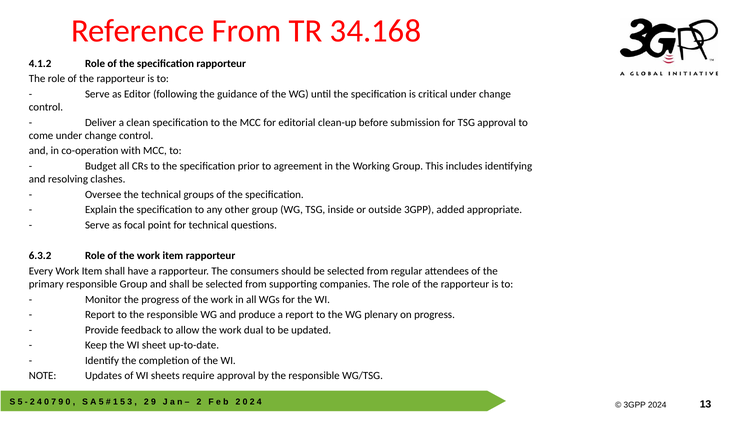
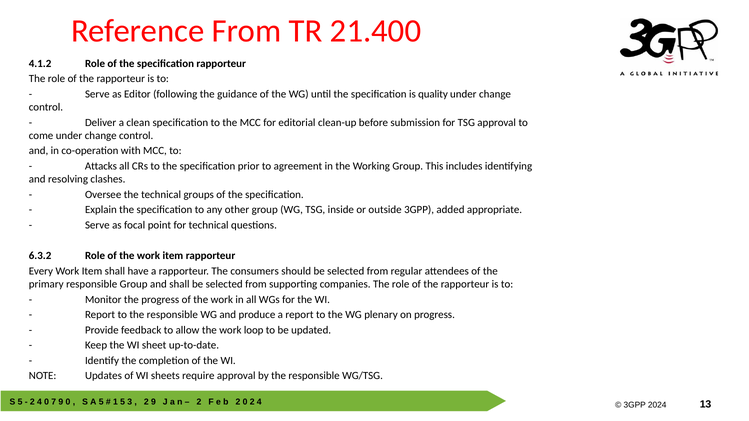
34.168: 34.168 -> 21.400 (376, 31)
critical: critical -> quality (433, 94)
Budget: Budget -> Attacks (101, 166)
dual: dual -> loop (254, 330)
